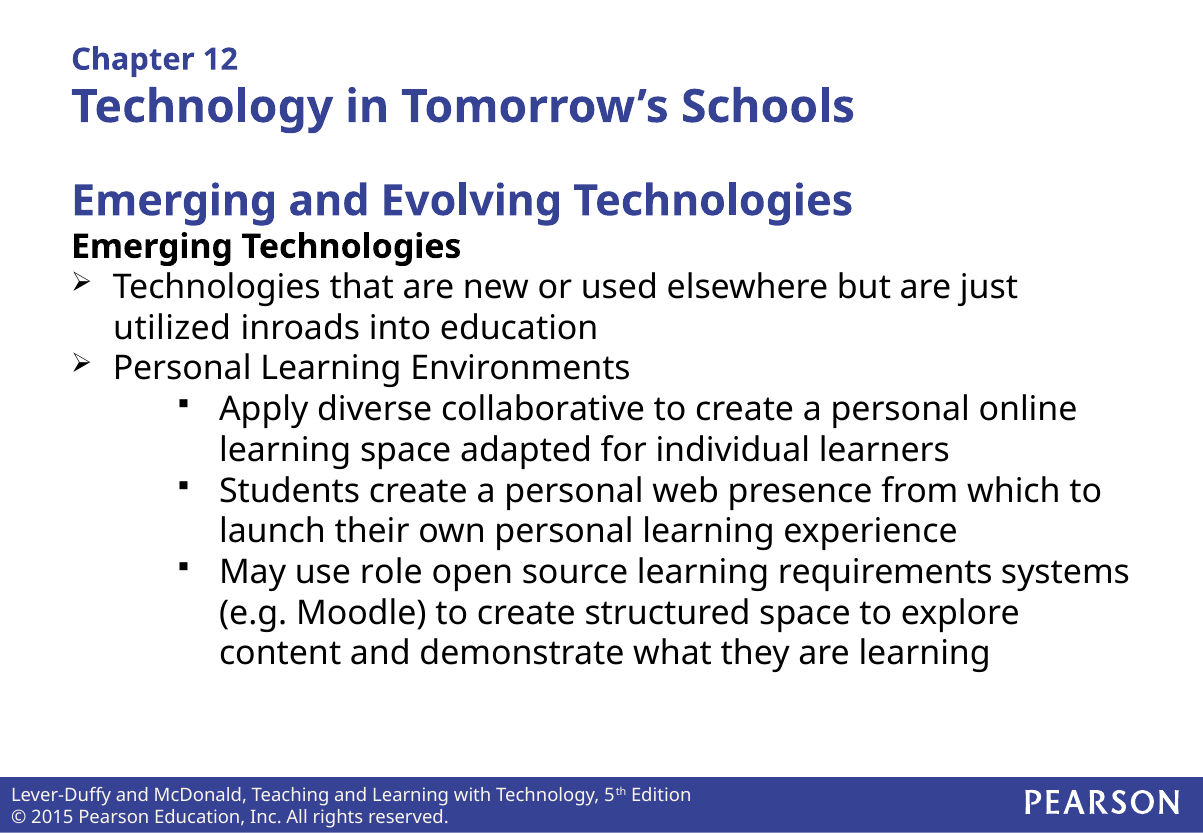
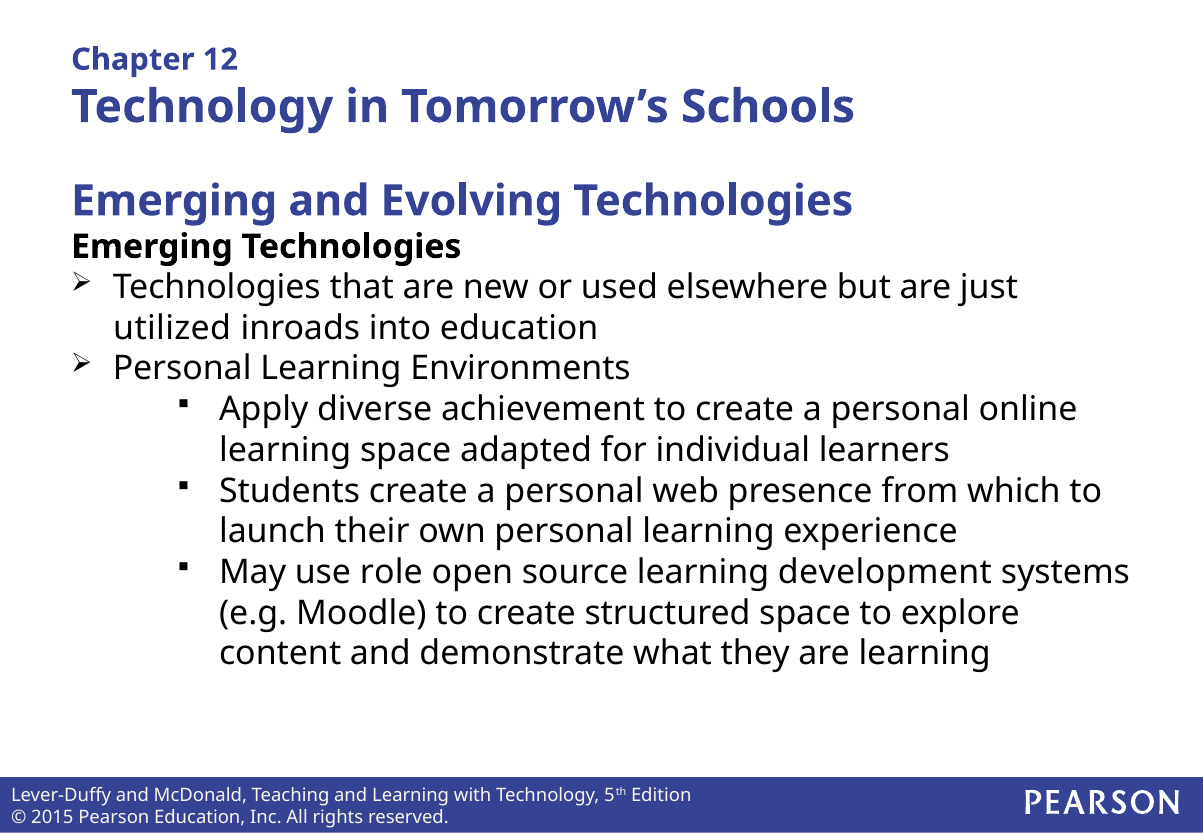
collaborative: collaborative -> achievement (543, 409)
requirements: requirements -> development (885, 572)
